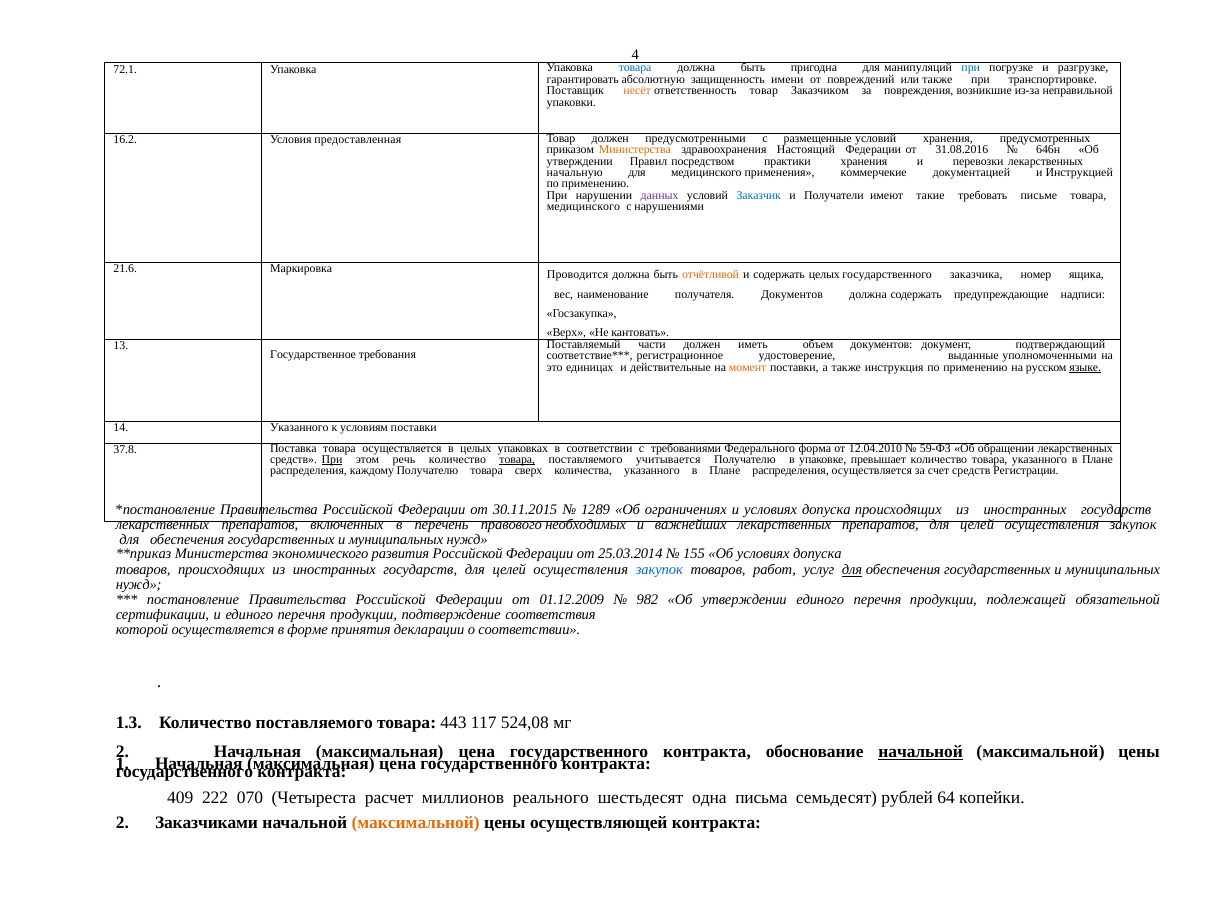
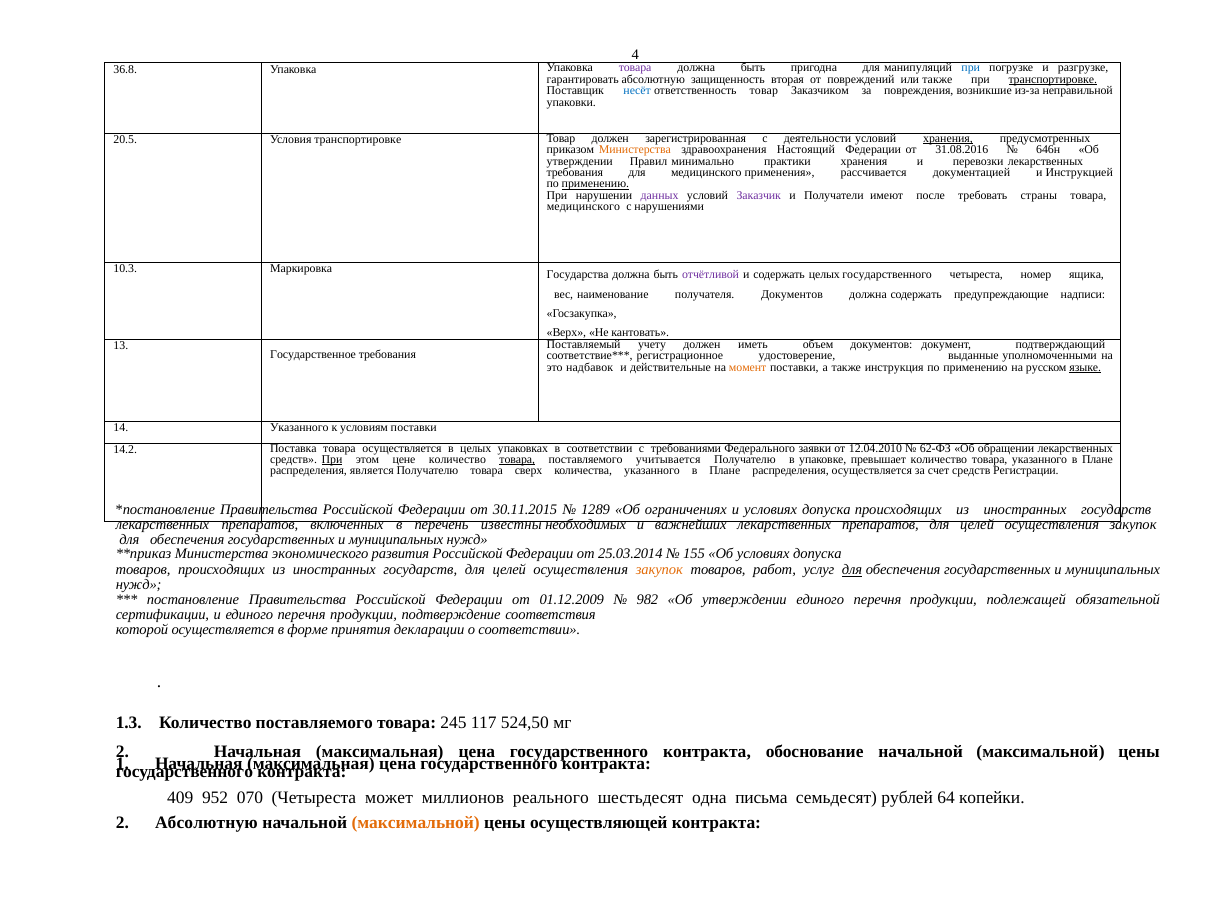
72.1: 72.1 -> 36.8 (125, 69)
товара colour: blue -> purple (635, 68)
имени: имени -> вторая (787, 79)
транспортировке underline: none -> present (1053, 79)
несёт colour: orange -> blue (637, 91)
16.2: 16.2 -> 20.5 (125, 140)
Условия предоставленная: предоставленная -> транспортировке (358, 140)
предусмотренными: предусмотренными -> зарегистрированная (696, 139)
размещенные: размещенные -> деятельности (818, 139)
хранения underline: none -> present (948, 139)
посредством: посредством -> минимально (703, 161)
начальную: начальную -> требования (575, 173)
коммерчекие: коммерчекие -> рассчивается (874, 173)
применению underline: none -> present (595, 184)
Заказчик colour: blue -> purple (759, 196)
такие: такие -> после (931, 196)
письме: письме -> страны (1039, 196)
21.6: 21.6 -> 10.3 (125, 269)
Проводится: Проводится -> Государства (578, 275)
отчётливой colour: orange -> purple (711, 275)
государственного заказчика: заказчика -> четыреста (976, 275)
части: части -> учету (652, 345)
единицах: единицах -> надбавок (590, 367)
37.8: 37.8 -> 14.2 (125, 450)
форма: форма -> заявки (815, 448)
59-ФЗ: 59-ФЗ -> 62-ФЗ (935, 448)
речь: речь -> цене (404, 460)
каждому: каждому -> является (372, 471)
правового: правового -> известны (511, 525)
закупок colour: blue -> orange (659, 570)
443: 443 -> 245 (454, 723)
524,08: 524,08 -> 524,50 (525, 723)
начальной underline: present -> none (921, 752)
222: 222 -> 952 (215, 798)
расчет: расчет -> может (389, 798)
2 Заказчиками: Заказчиками -> Абсолютную (206, 823)
